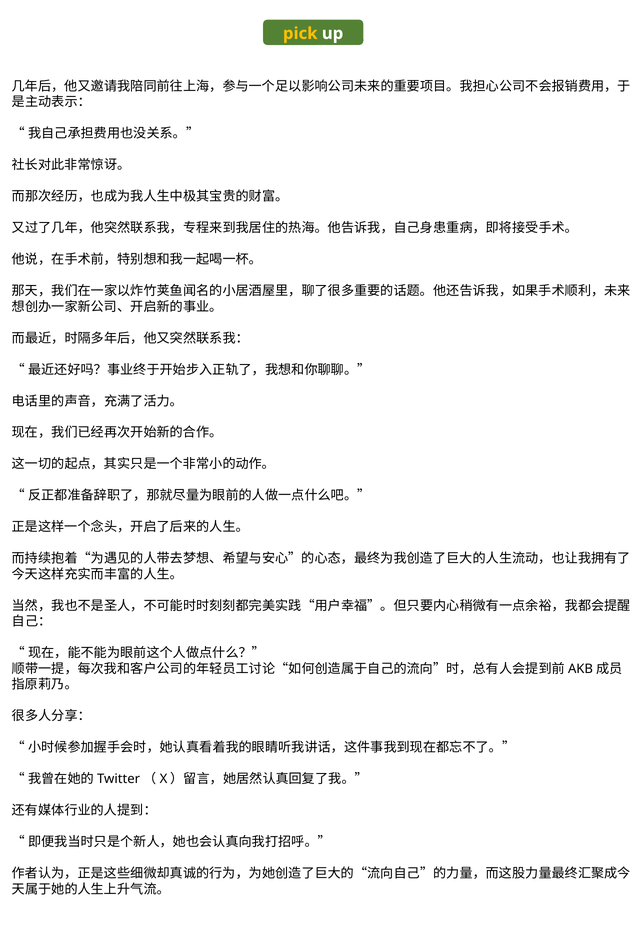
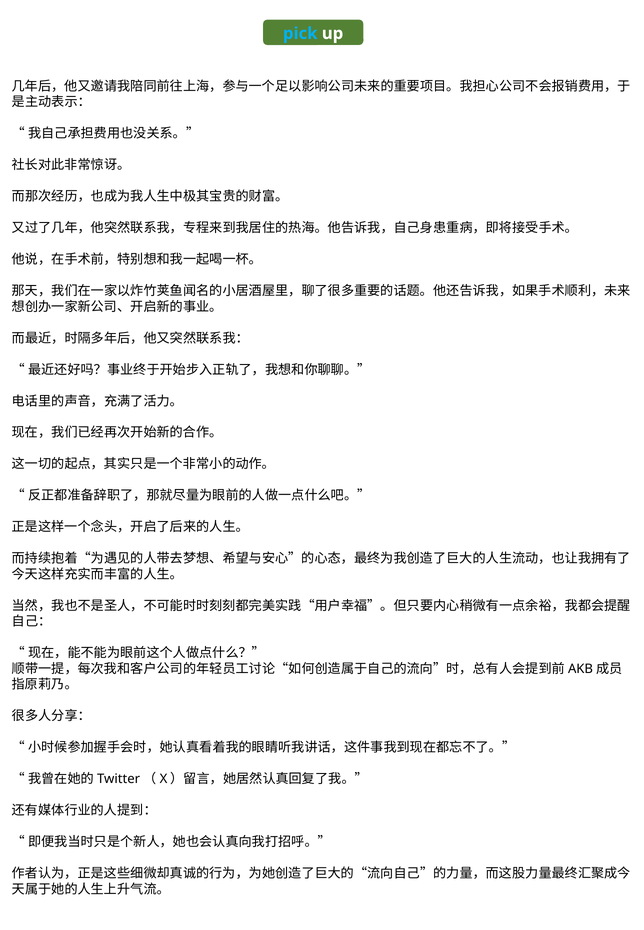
pick colour: yellow -> light blue (300, 33)
